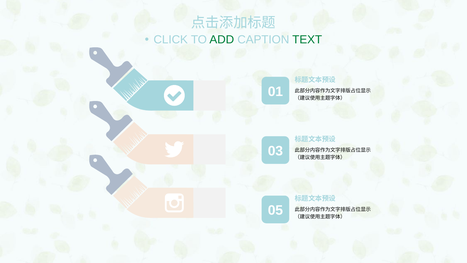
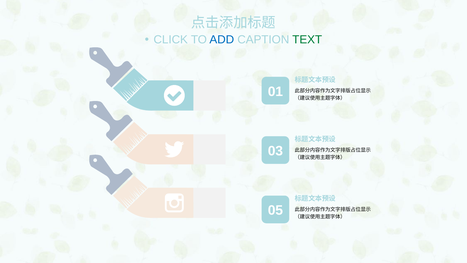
ADD colour: green -> blue (222, 40)
